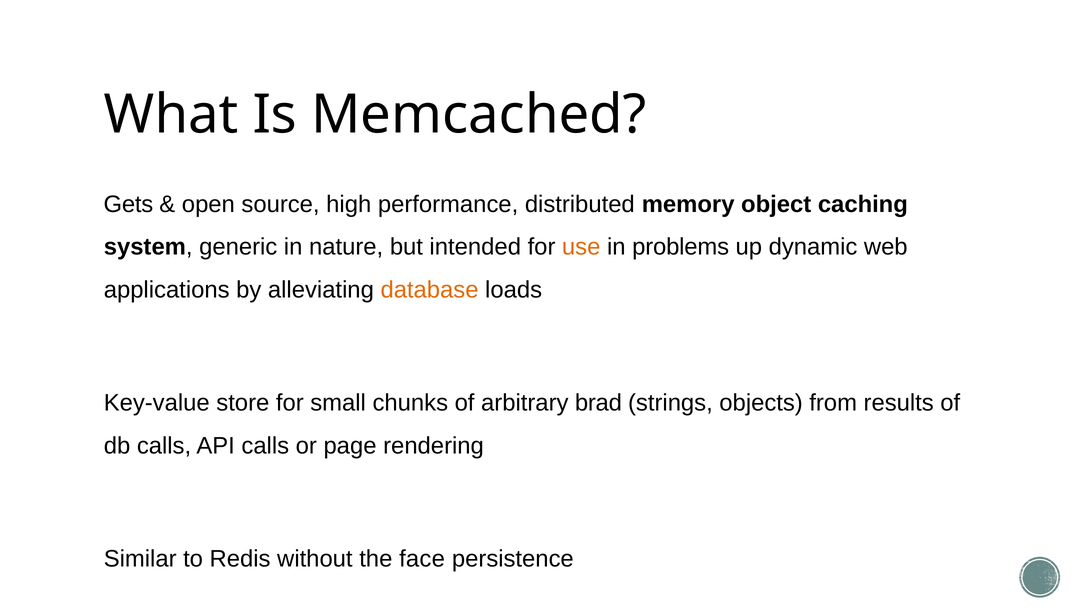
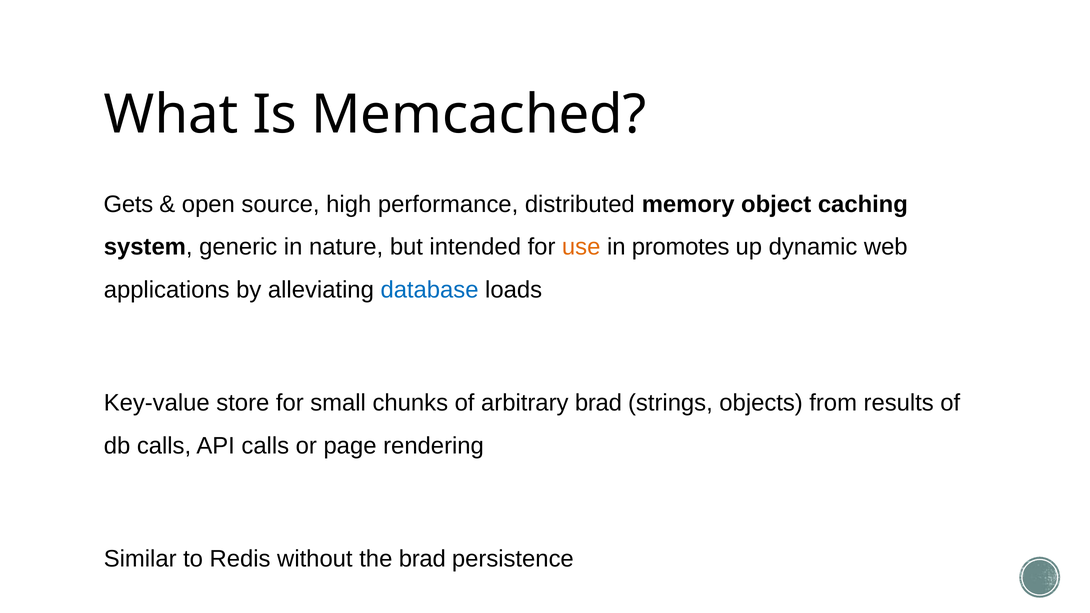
problems: problems -> promotes (681, 247)
database colour: orange -> blue (430, 290)
the face: face -> brad (422, 559)
